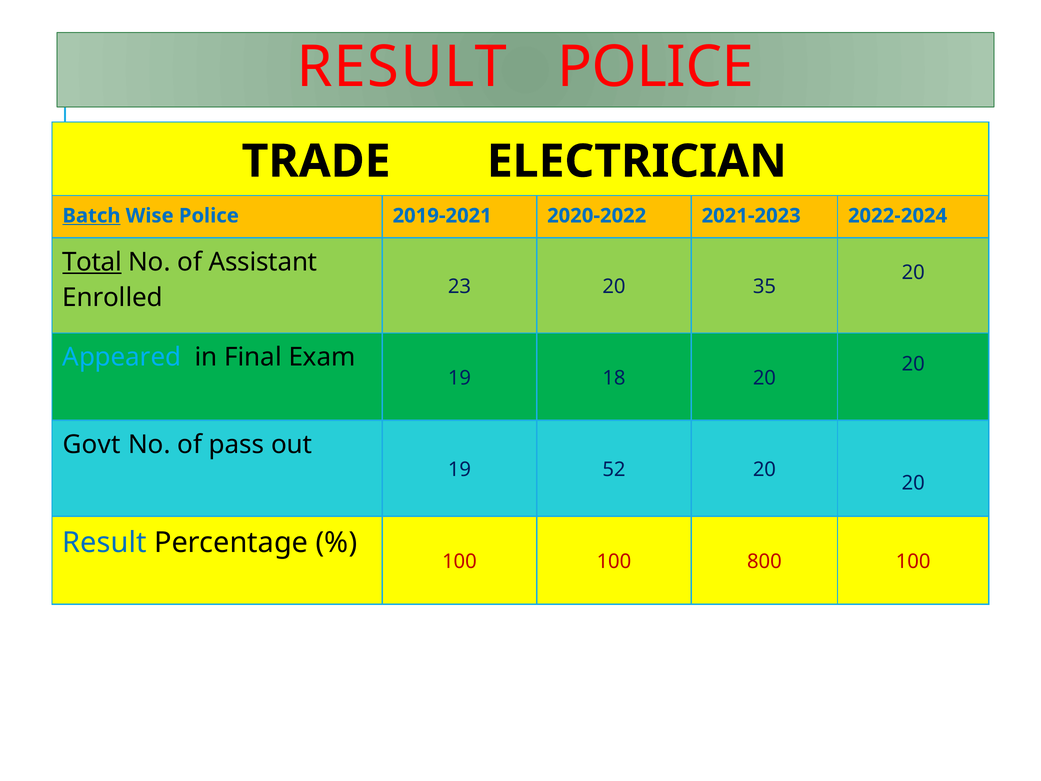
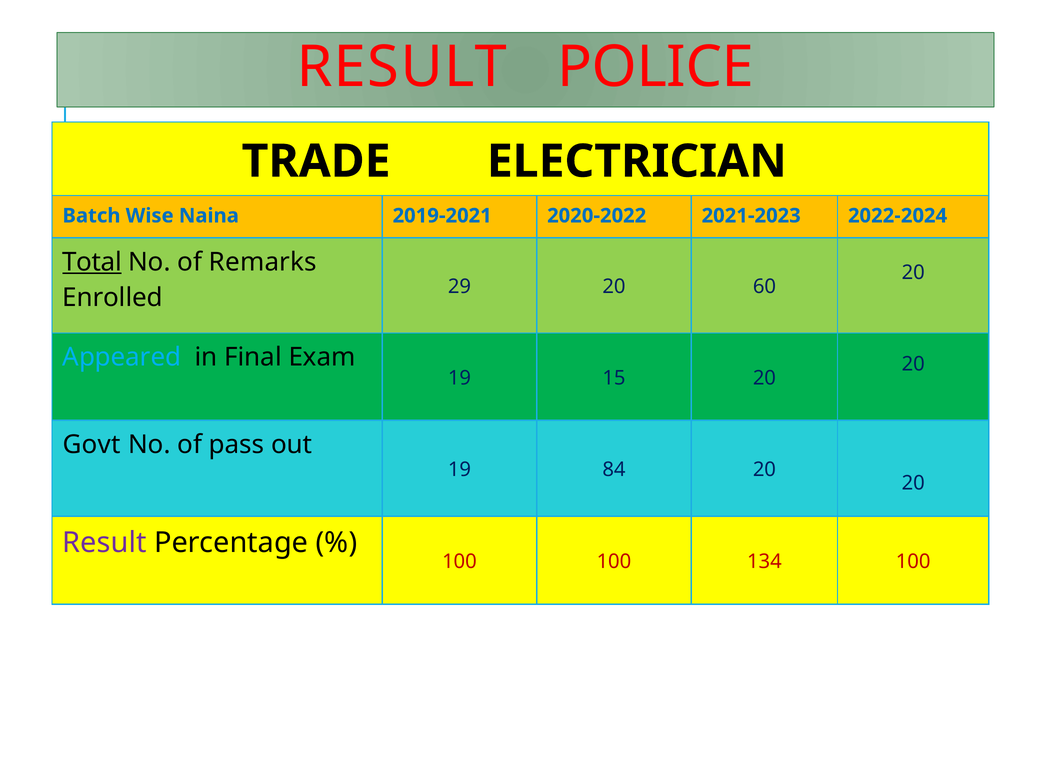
Batch underline: present -> none (91, 216)
Wise Police: Police -> Naina (209, 216)
Assistant: Assistant -> Remarks (263, 262)
23: 23 -> 29 (460, 286)
35: 35 -> 60 (764, 286)
18: 18 -> 15 (614, 378)
52: 52 -> 84 (614, 469)
Result colour: blue -> purple (104, 543)
800: 800 -> 134 (764, 561)
